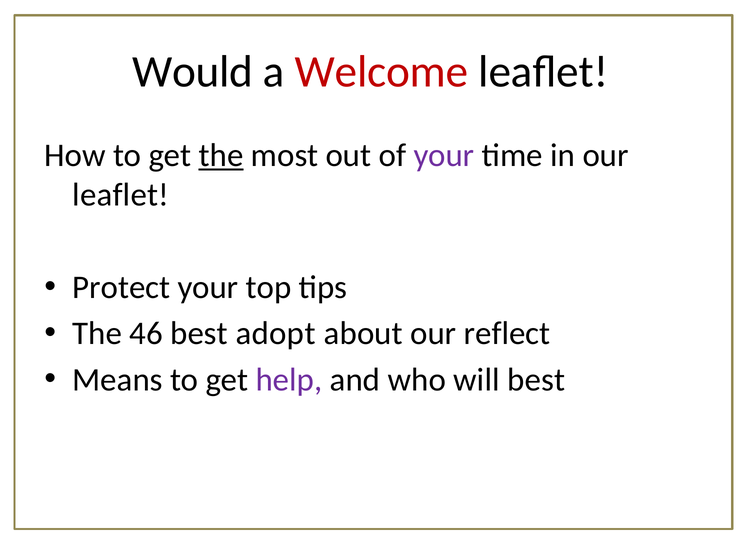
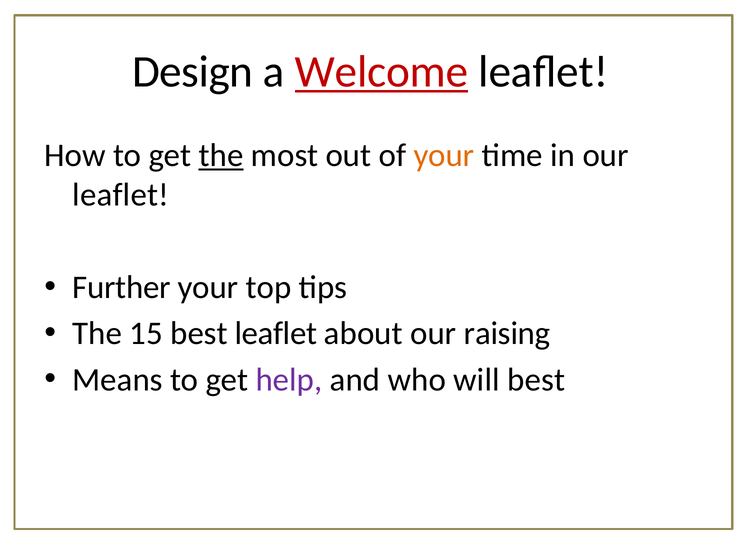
Would: Would -> Design (193, 72)
Welcome underline: none -> present (381, 72)
your colour: purple -> orange (444, 155)
Protect: Protect -> Further (121, 287)
46: 46 -> 15 (146, 333)
best adopt: adopt -> leaflet (276, 333)
reflect: reflect -> raising (507, 333)
